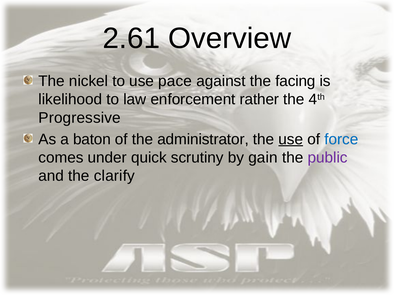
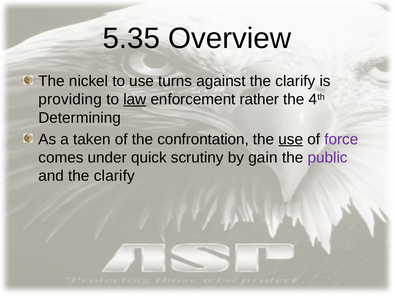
2.61: 2.61 -> 5.35 (131, 39)
pace: pace -> turns (175, 81)
against the facing: facing -> clarify (295, 81)
likelihood: likelihood -> providing (70, 100)
law underline: none -> present (135, 100)
Progressive: Progressive -> Determining (80, 118)
baton: baton -> taken (92, 139)
administrator: administrator -> confrontation (203, 139)
force colour: blue -> purple (341, 139)
